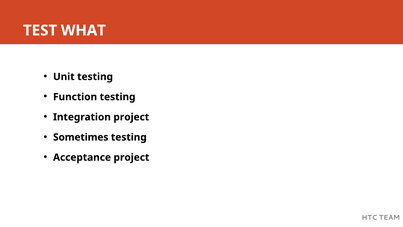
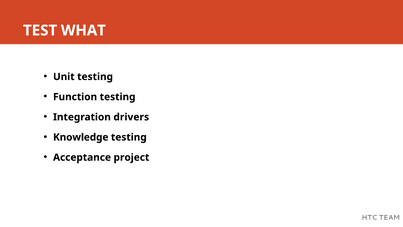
Integration project: project -> drivers (131, 117)
Sometimes: Sometimes -> Knowledge (81, 137)
